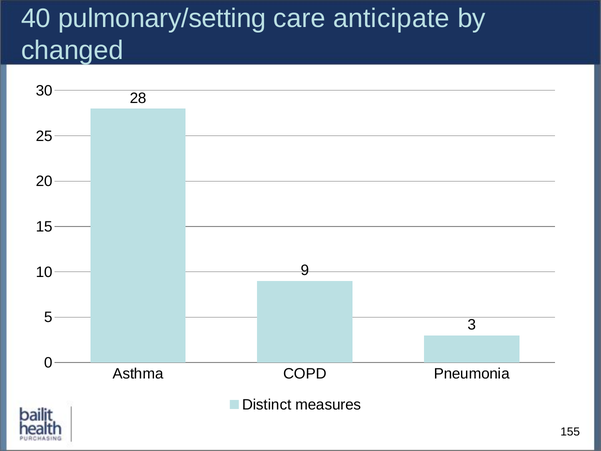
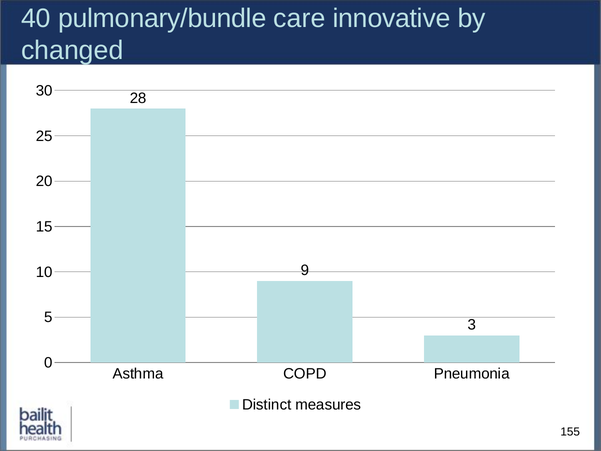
pulmonary/setting: pulmonary/setting -> pulmonary/bundle (162, 18)
anticipate: anticipate -> innovative (392, 18)
